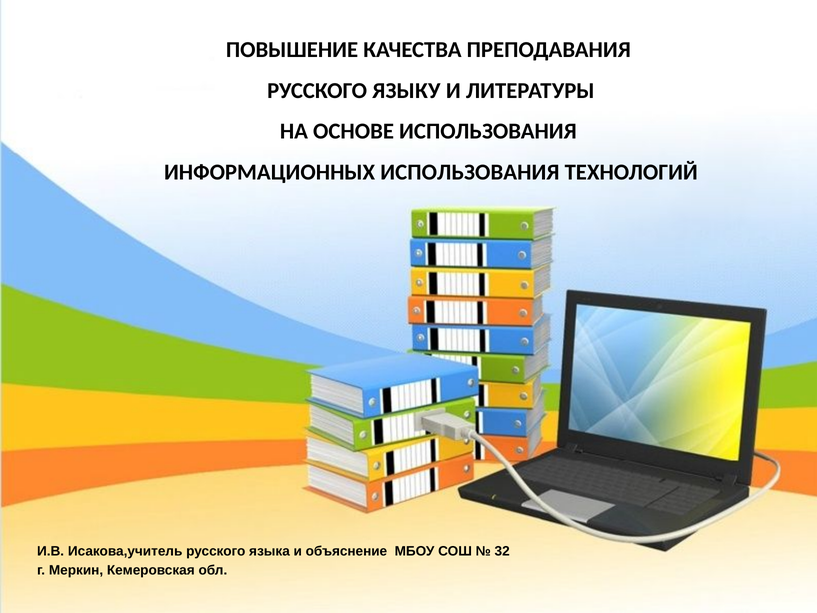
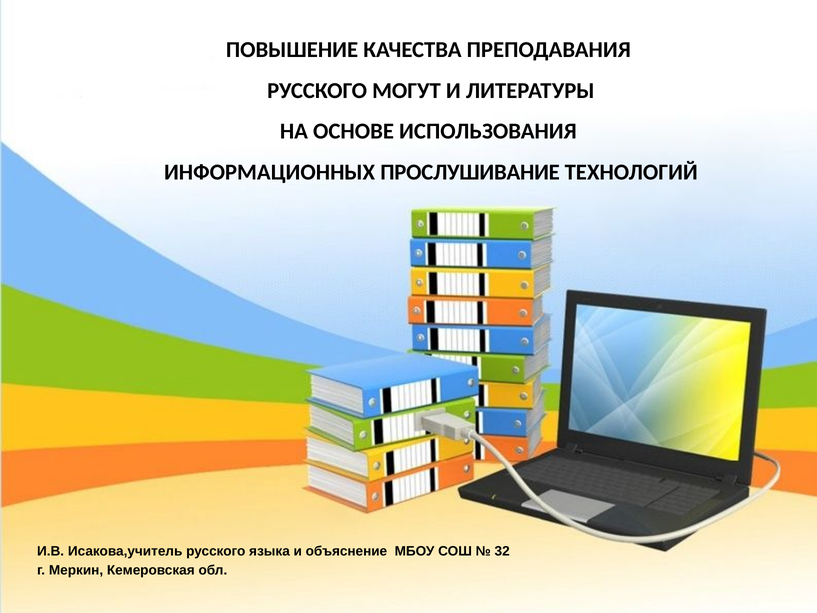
ЯЗЫКУ: ЯЗЫКУ -> МОГУТ (406, 91)
ИНФОРМАЦИОННЫХ ИСПОЛЬЗОВАНИЯ: ИСПОЛЬЗОВАНИЯ -> ПРОСЛУШИВАНИЕ (470, 172)
